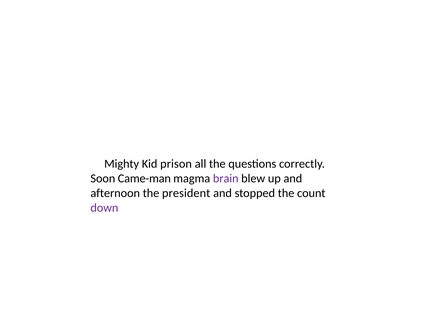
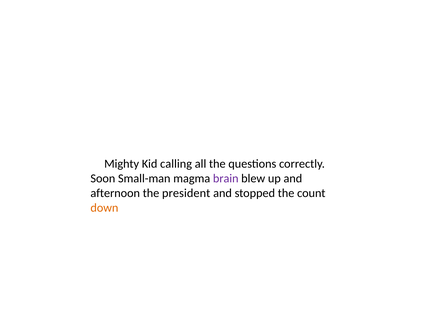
prison: prison -> calling (176, 164)
Came-man: Came-man -> Small-man (144, 179)
down colour: purple -> orange (104, 208)
